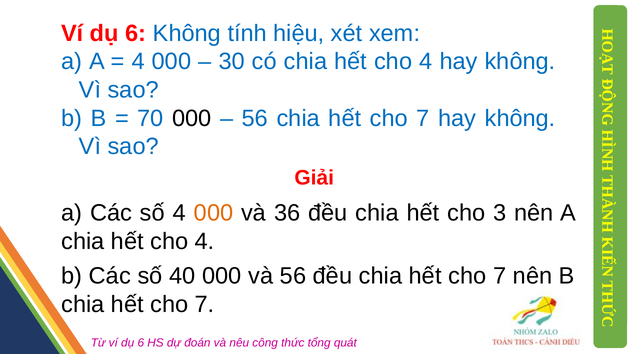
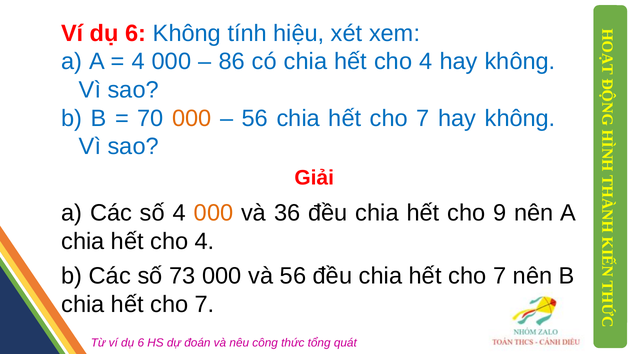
30: 30 -> 86 (232, 62)
000 colour: black -> orange (192, 118)
3: 3 -> 9 (500, 213)
40: 40 -> 73 (182, 276)
